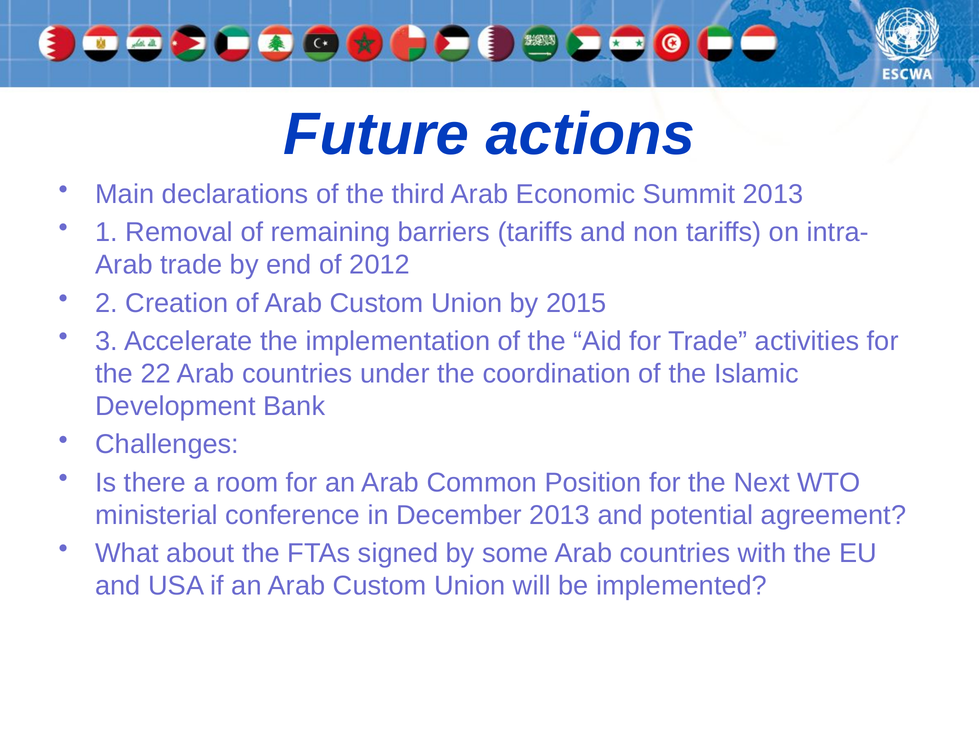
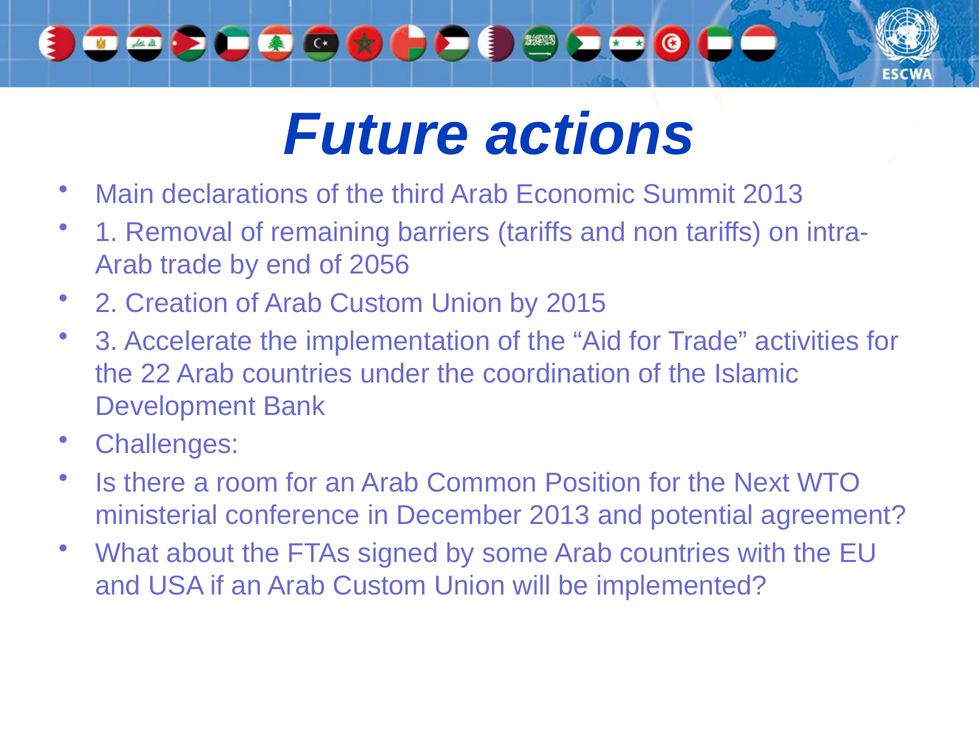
2012: 2012 -> 2056 (380, 265)
